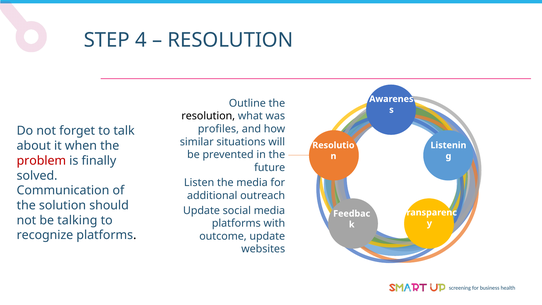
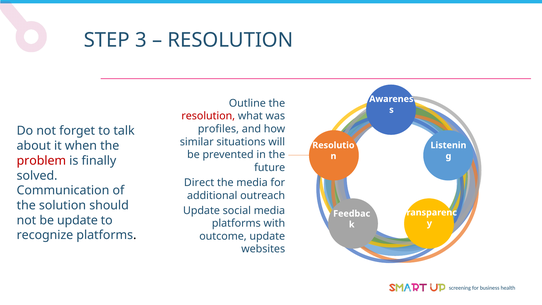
4: 4 -> 3 (141, 40)
resolution colour: black -> red (208, 116)
Listen: Listen -> Direct (199, 183)
be talking: talking -> update (77, 220)
